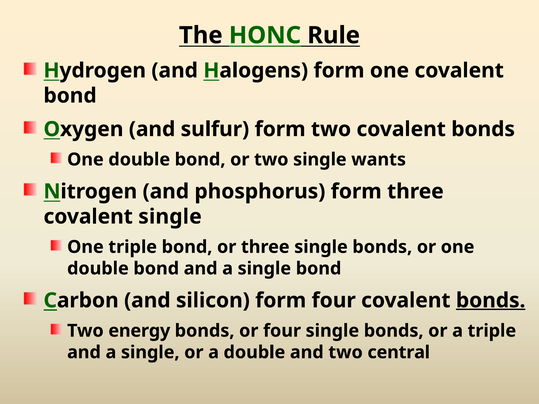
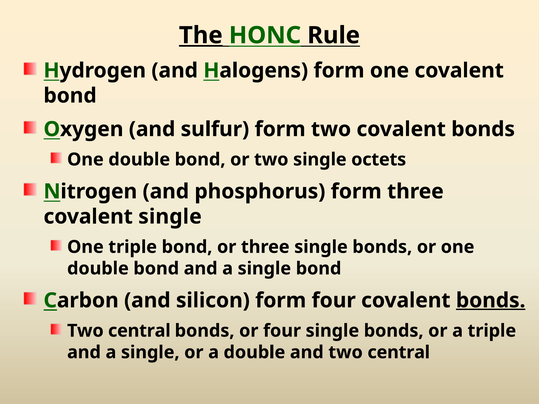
The underline: none -> present (201, 35)
wants: wants -> octets (379, 160)
energy: energy -> central (139, 331)
